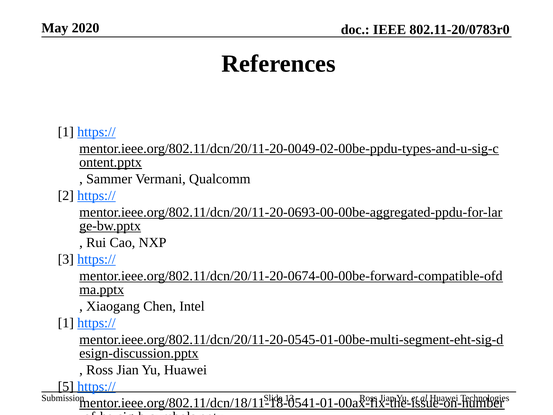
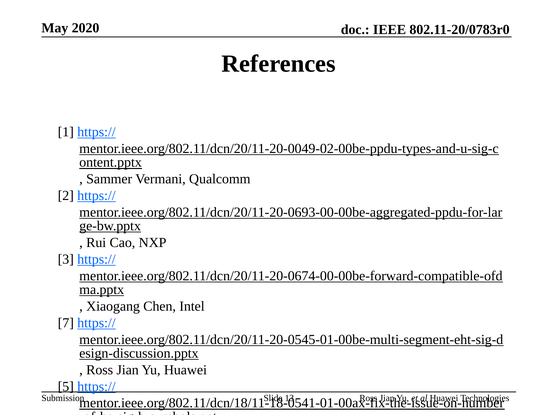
1: 1 -> 7 (66, 323)
